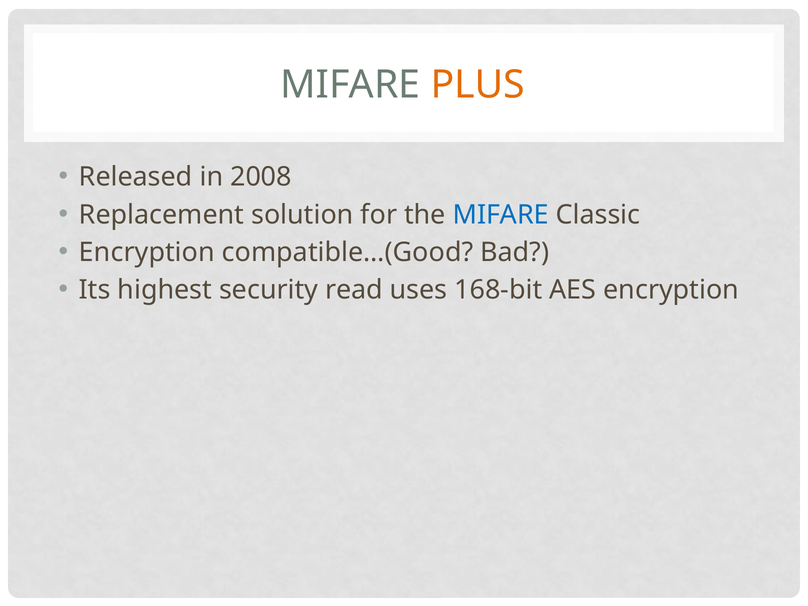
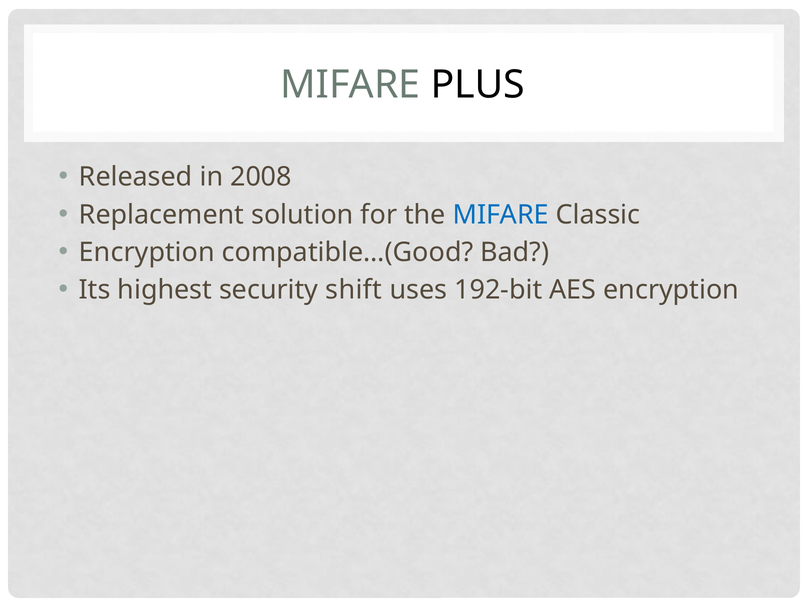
PLUS colour: orange -> black (478, 85)
read: read -> shift (354, 290)
168-bit: 168-bit -> 192-bit (498, 290)
